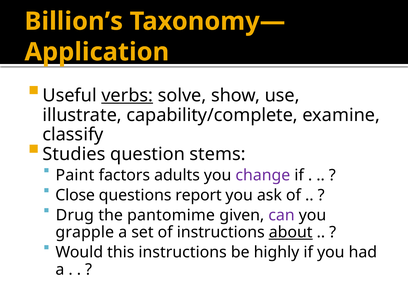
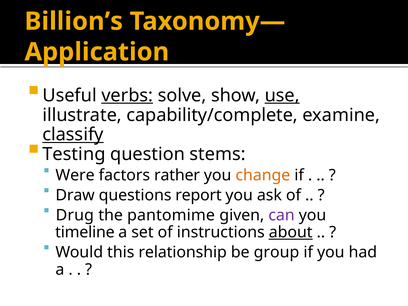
use underline: none -> present (282, 95)
classify underline: none -> present (73, 135)
Studies: Studies -> Testing (74, 154)
Paint: Paint -> Were (75, 175)
adults: adults -> rather (177, 175)
change colour: purple -> orange (263, 175)
Close: Close -> Draw (75, 195)
grapple: grapple -> timeline (85, 232)
this instructions: instructions -> relationship (183, 252)
highly: highly -> group (276, 252)
